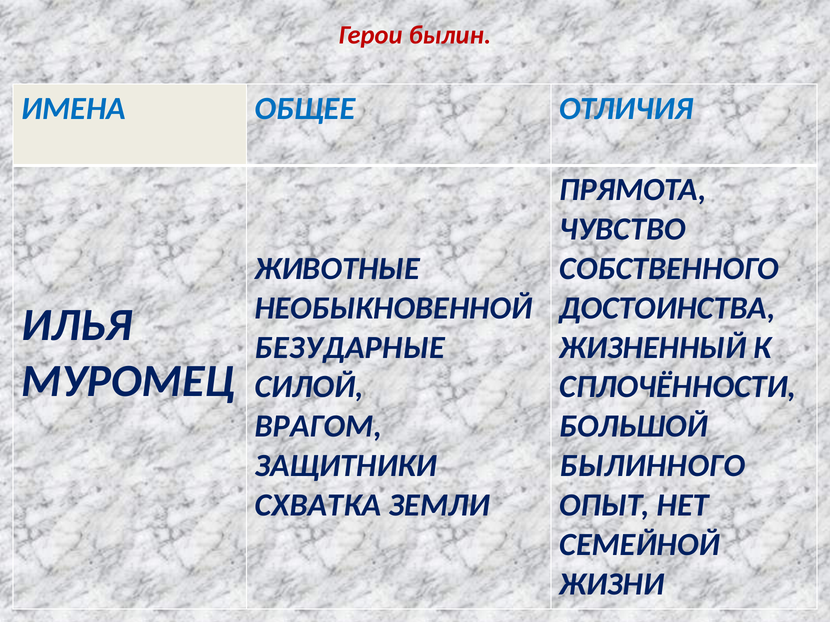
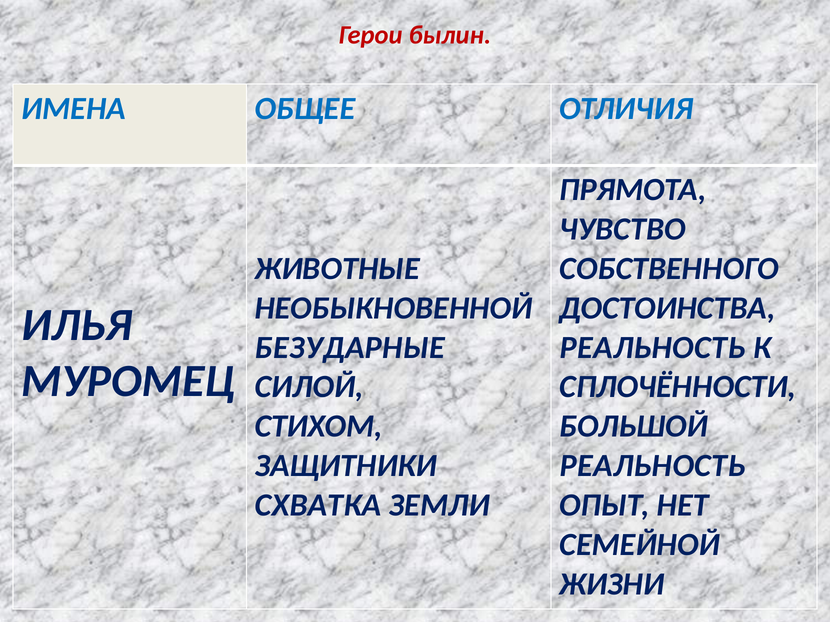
ЖИЗНЕННЫЙ: ЖИЗНЕННЫЙ -> РЕАЛЬНОСТЬ (653, 348)
ВРАГОМ: ВРАГОМ -> СТИХОМ (319, 427)
БЫЛИННОГО: БЫЛИННОГО -> РЕАЛЬНОСТЬ (653, 466)
